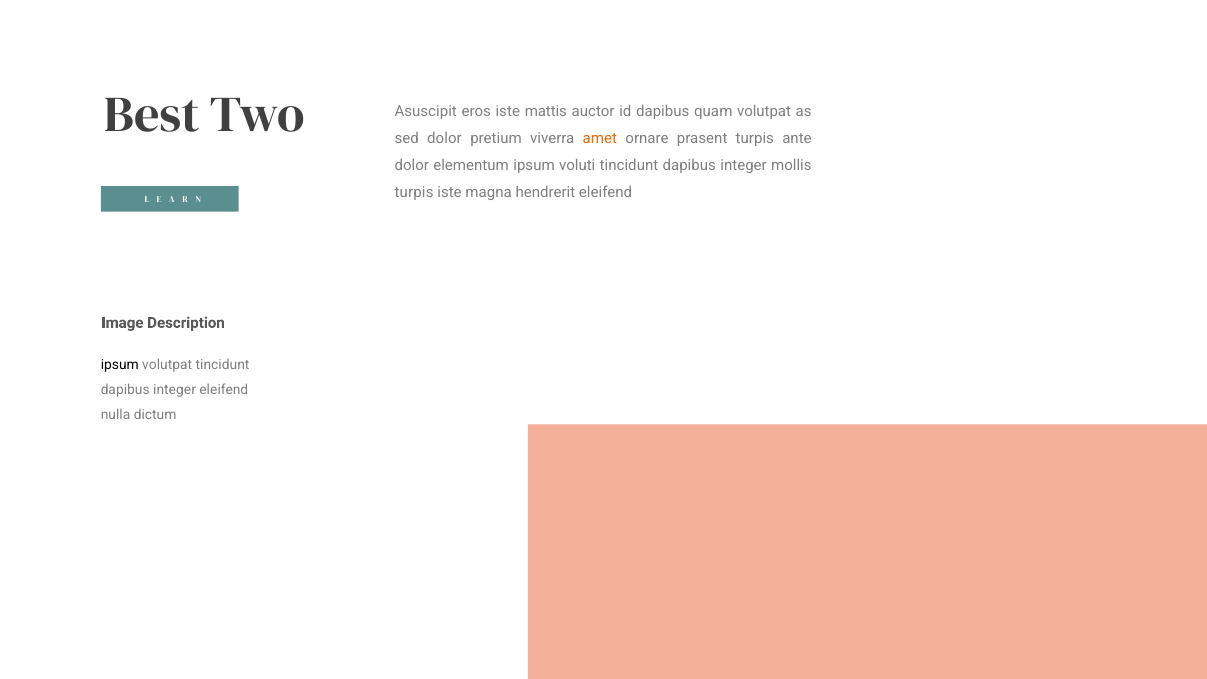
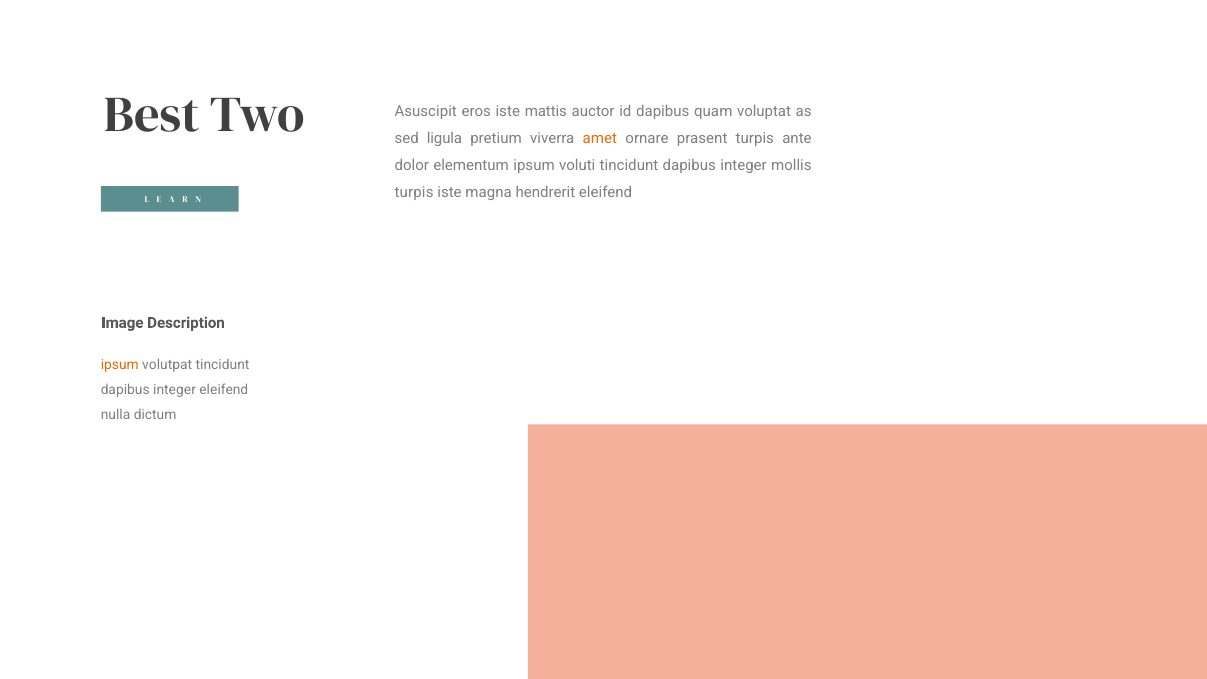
quam volutpat: volutpat -> voluptat (764, 111)
sed dolor: dolor -> ligula (445, 138)
ipsum colour: black -> orange (120, 365)
